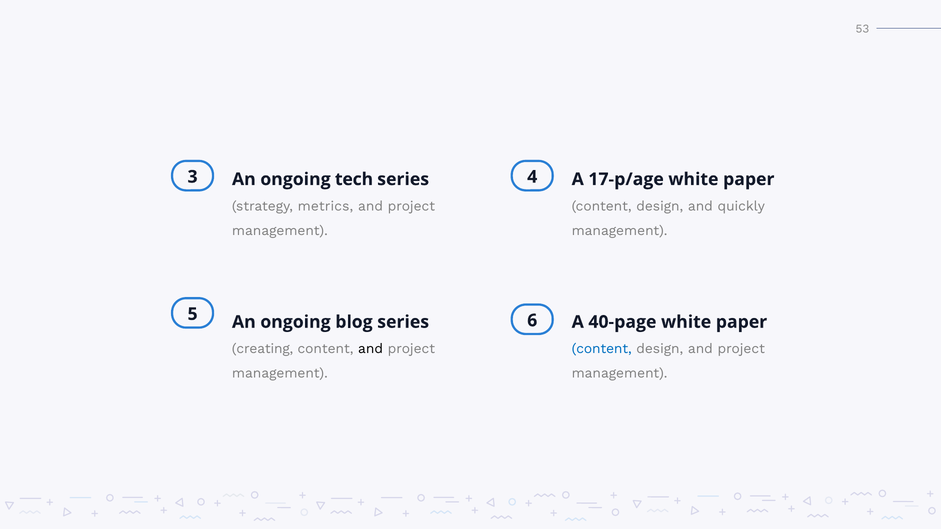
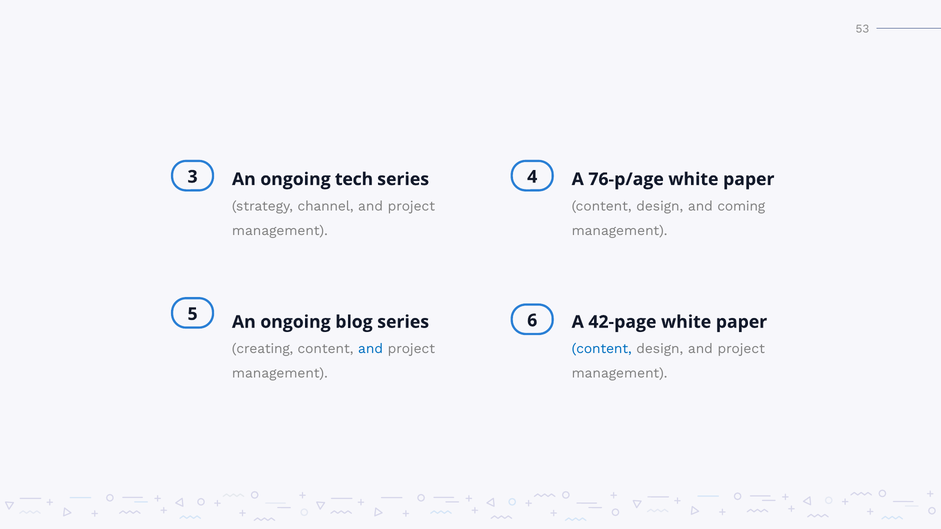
17-p/age: 17-p/age -> 76-p/age (626, 179)
metrics: metrics -> channel (326, 206)
quickly: quickly -> coming (741, 206)
40-page: 40-page -> 42-page (622, 322)
and colour: black -> blue (371, 349)
